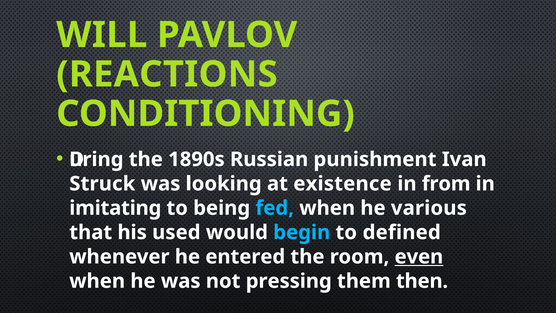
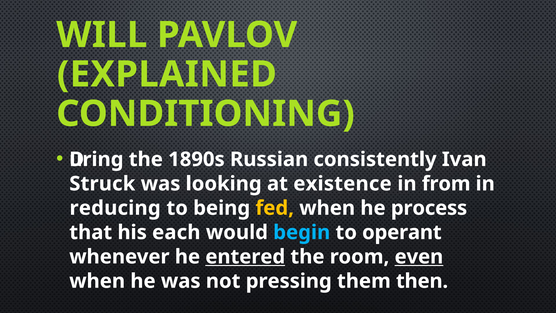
REACTIONS: REACTIONS -> EXPLAINED (167, 74)
punishment: punishment -> consistently (375, 159)
imitating: imitating -> reducing (115, 208)
fed colour: light blue -> yellow (275, 208)
various: various -> process (429, 208)
used: used -> each (176, 232)
defined: defined -> operant (402, 232)
entered underline: none -> present (245, 257)
